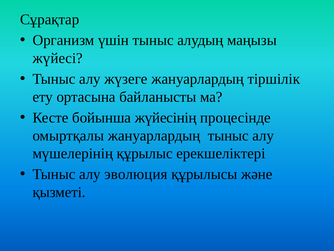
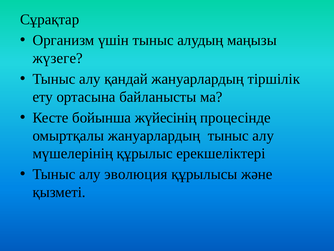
жүйесі: жүйесі -> жүзеге (58, 58)
жүзеге: жүзеге -> қандай (126, 79)
